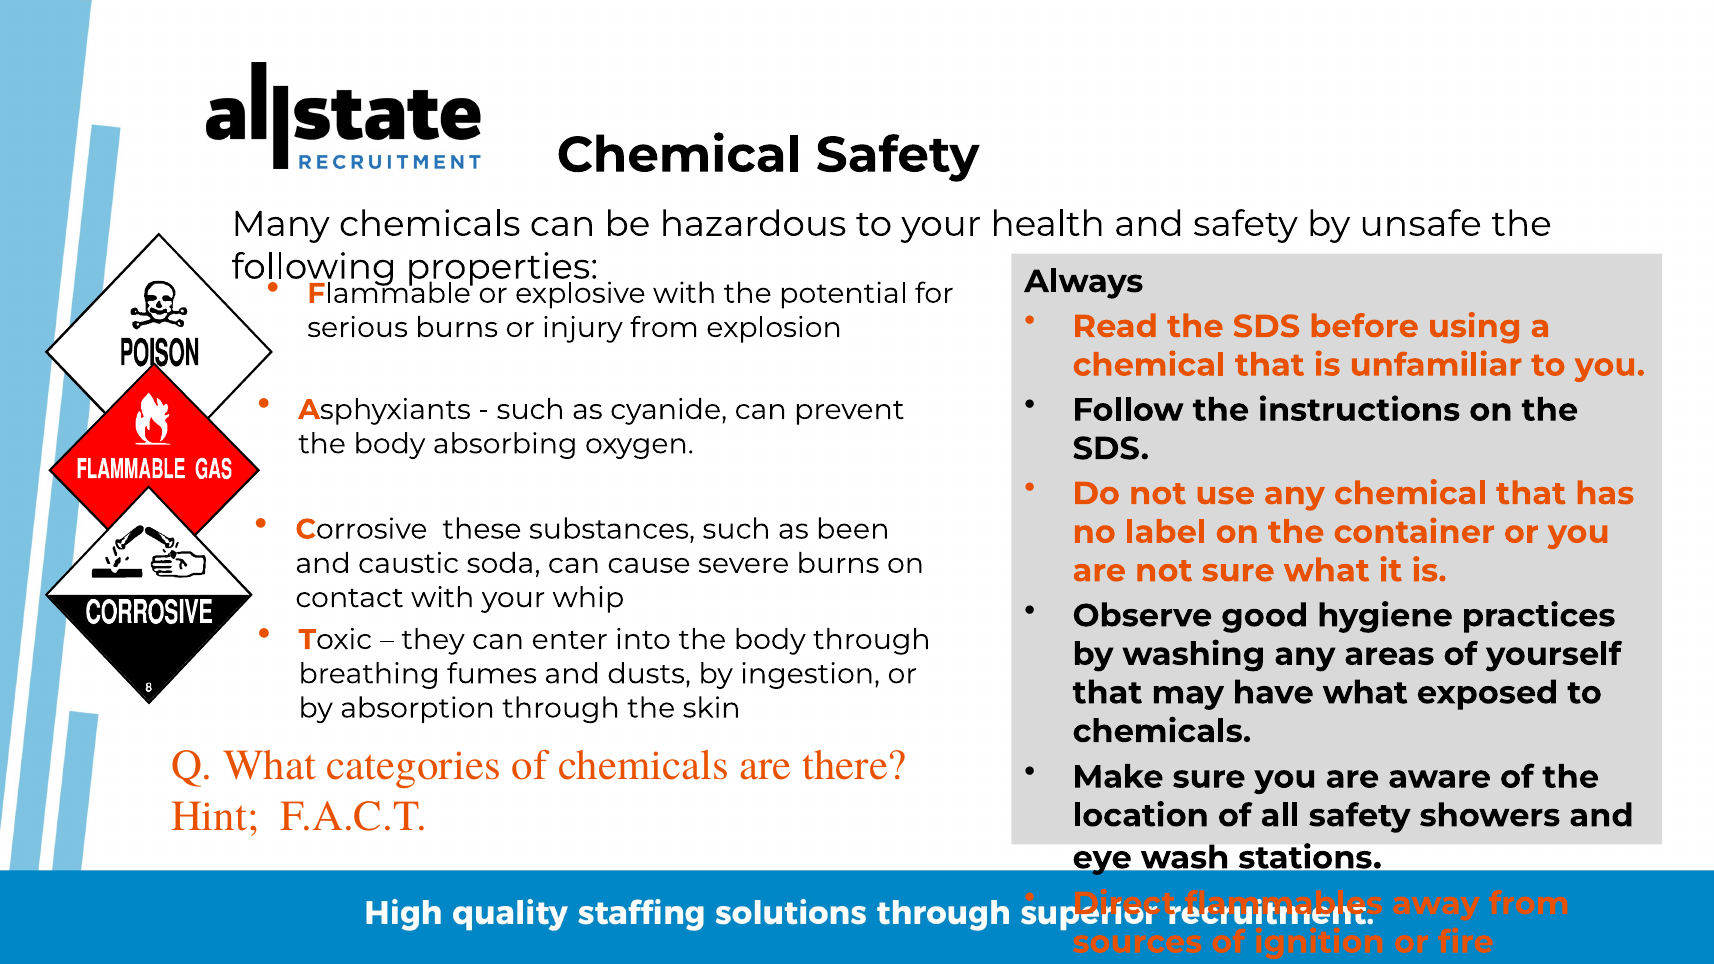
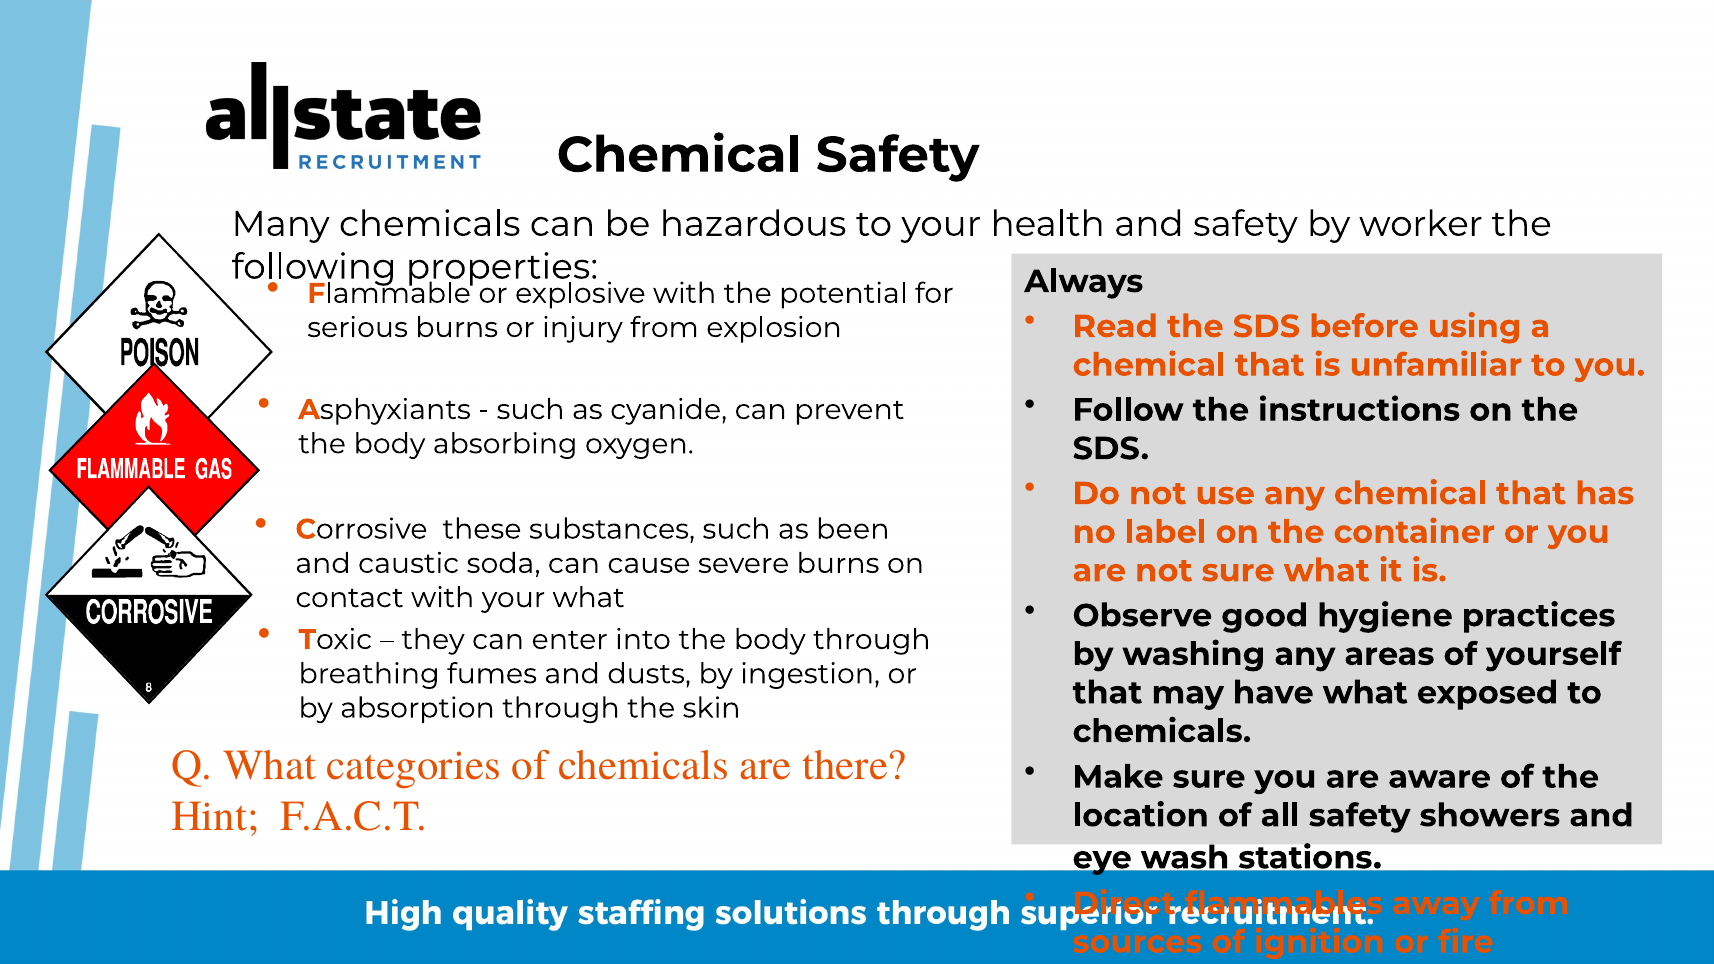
unsafe: unsafe -> worker (1421, 224)
your whip: whip -> what (589, 598)
